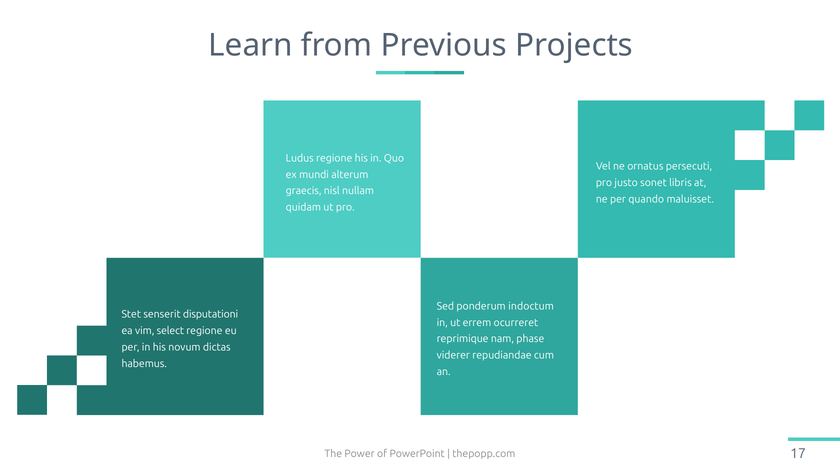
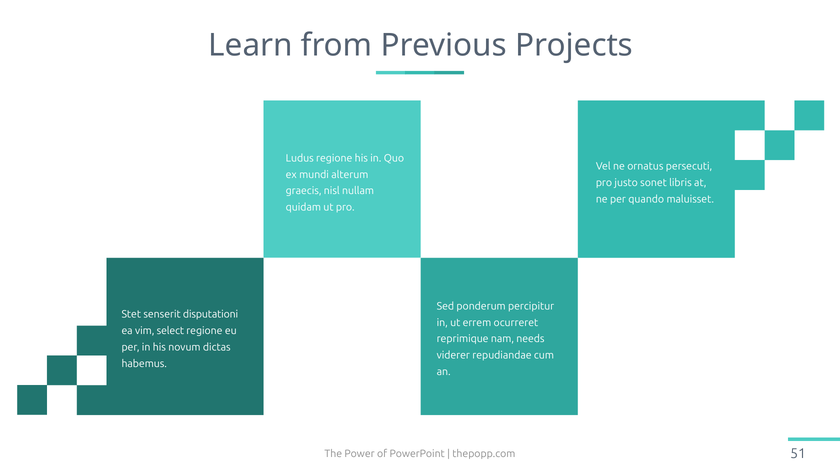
indoctum: indoctum -> percipitur (531, 306)
phase: phase -> needs (530, 339)
17: 17 -> 51 (798, 453)
